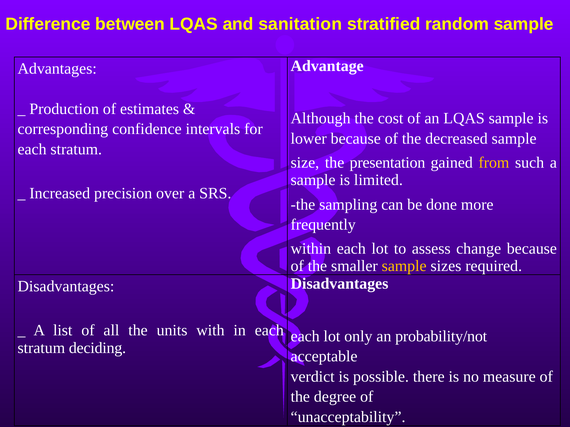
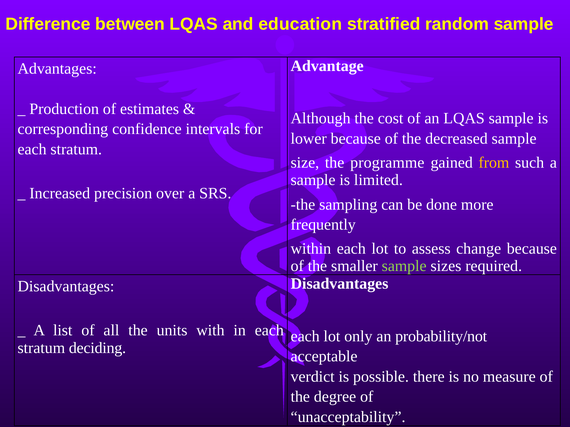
sanitation: sanitation -> education (300, 24)
presentation: presentation -> programme (387, 163)
sample colour: yellow -> light green (404, 266)
